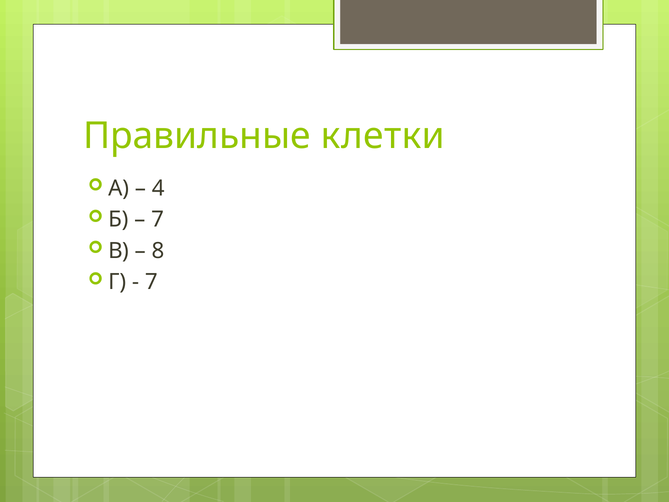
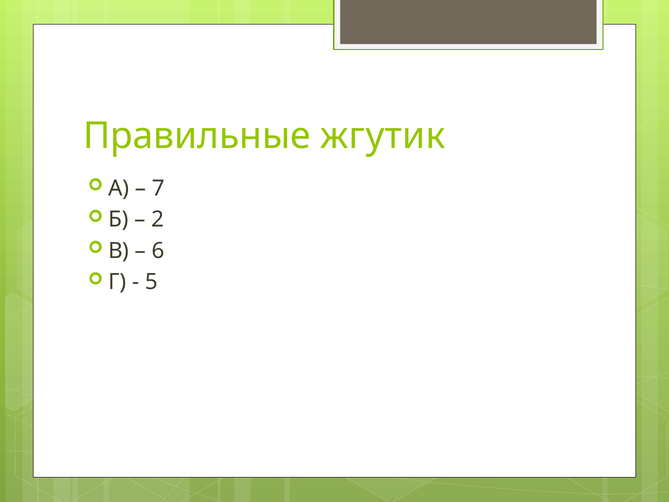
клетки: клетки -> жгутик (383, 136)
4: 4 -> 7 (158, 188)
7: 7 -> 2 (158, 220)
8: 8 -> 6 (158, 251)
7: 7 -> 5 (151, 282)
